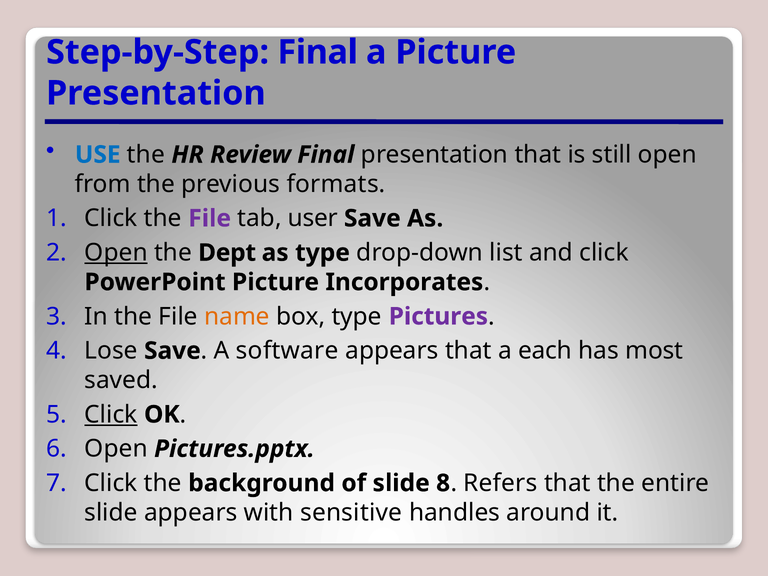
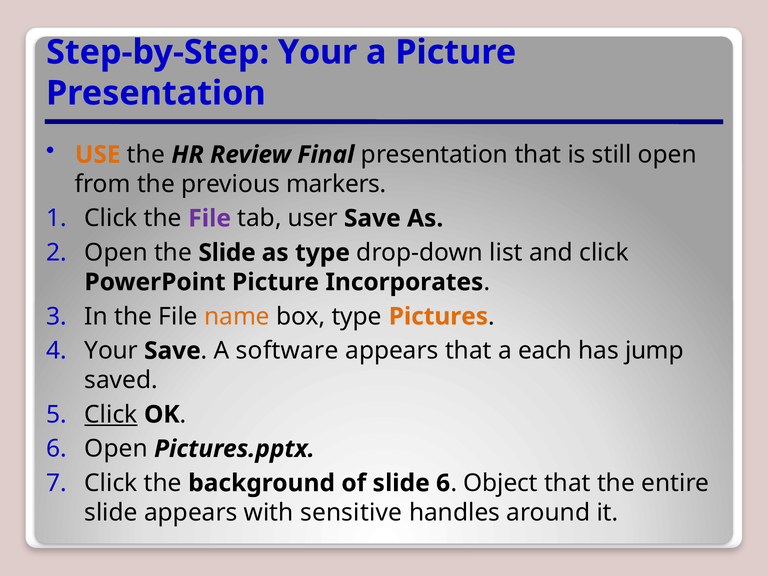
Step-by-Step Final: Final -> Your (318, 52)
USE colour: blue -> orange (98, 155)
formats: formats -> markers (336, 184)
Open underline: present -> none (116, 253)
the Dept: Dept -> Slide (227, 253)
Pictures colour: purple -> orange (438, 316)
Lose: Lose -> Your (111, 351)
most: most -> jump (654, 351)
slide 8: 8 -> 6 (443, 483)
Refers: Refers -> Object (501, 483)
